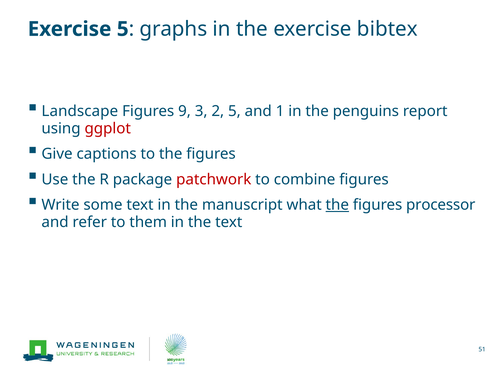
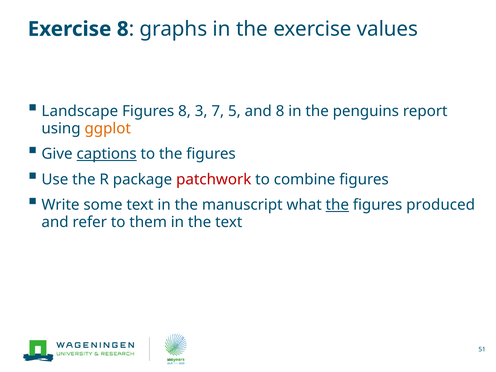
Exercise 5: 5 -> 8 (123, 29)
bibtex: bibtex -> values (388, 29)
Figures 9: 9 -> 8 (185, 111)
2: 2 -> 7 (218, 111)
and 1: 1 -> 8 (280, 111)
ggplot colour: red -> orange (108, 128)
captions underline: none -> present (107, 154)
processor: processor -> produced (441, 205)
